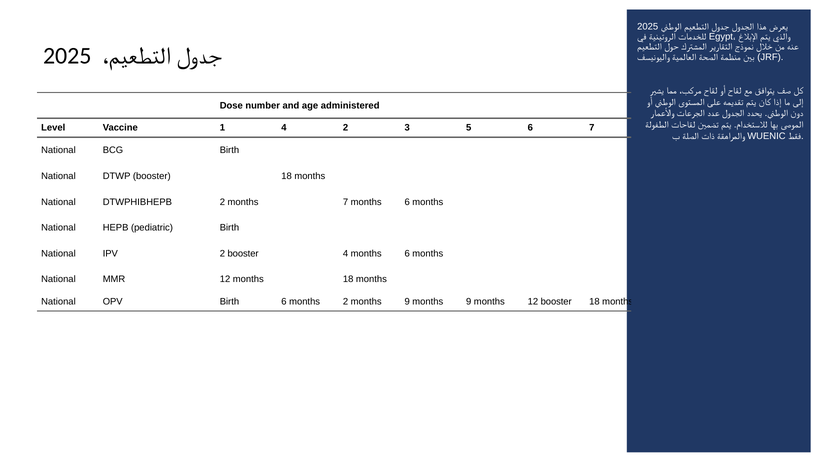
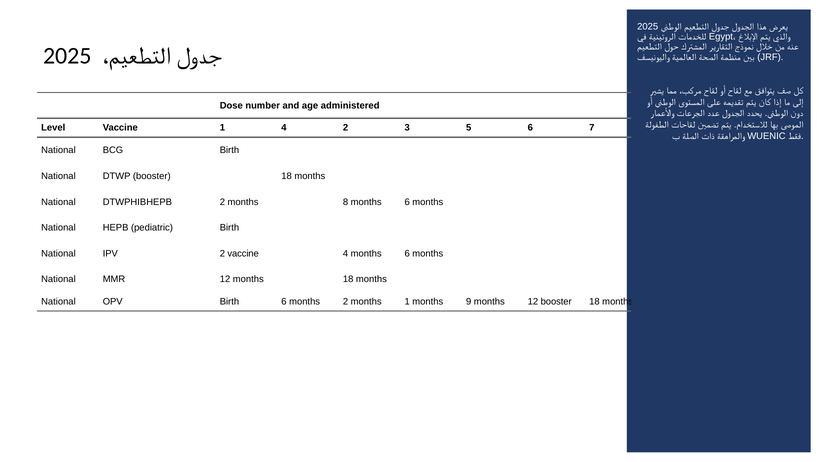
months 7: 7 -> 8 (346, 202)
2 booster: booster -> vaccine (243, 253)
2 months 9: 9 -> 1 (407, 302)
